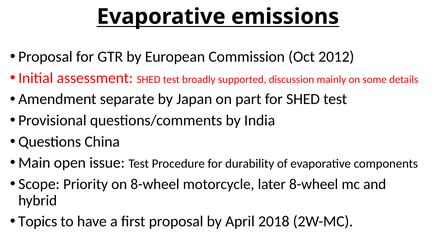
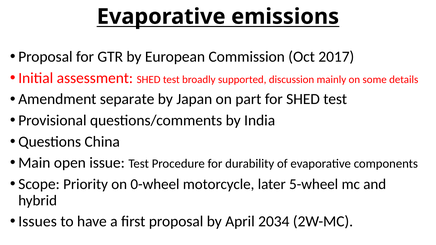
2012: 2012 -> 2017 (336, 57)
on 8-wheel: 8-wheel -> 0-wheel (155, 184)
later 8-wheel: 8-wheel -> 5-wheel (314, 184)
Topics: Topics -> Issues (38, 222)
2018: 2018 -> 2034 (274, 222)
